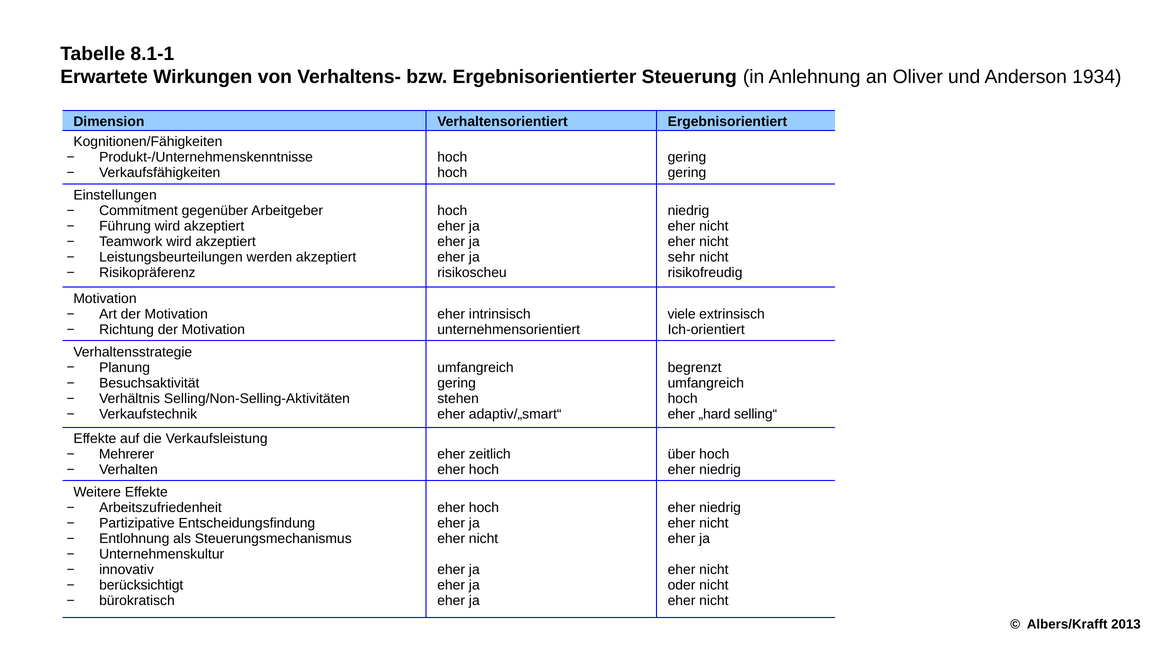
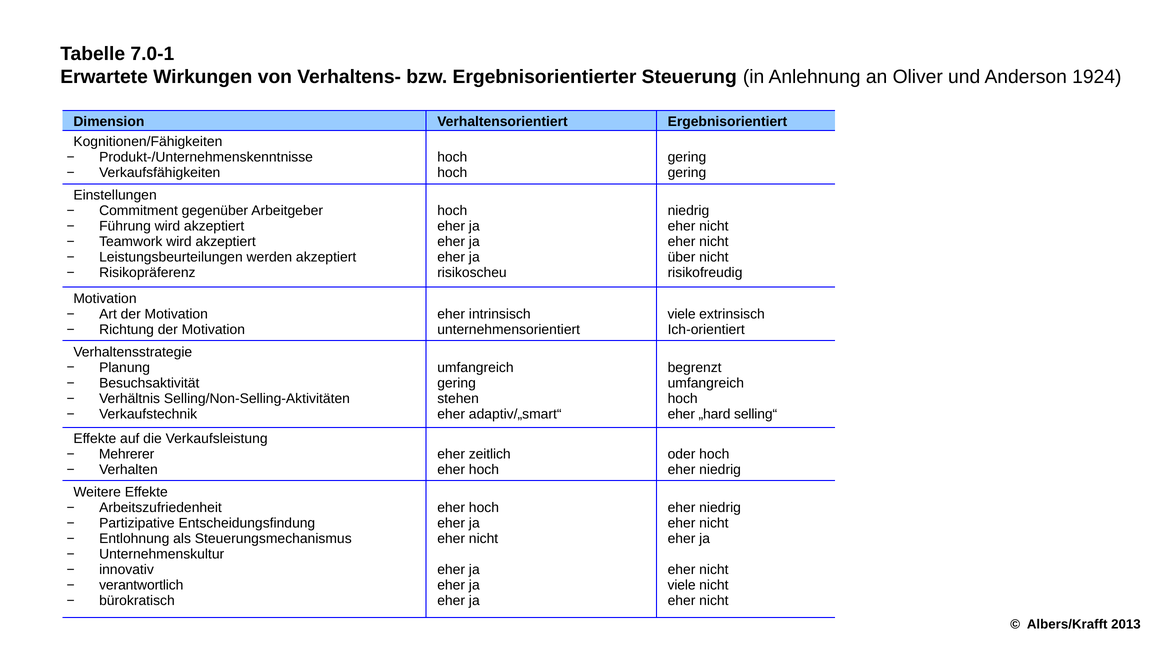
8.1-1: 8.1-1 -> 7.0-1 (152, 54)
1934: 1934 -> 1924 (1097, 77)
sehr: sehr -> über (682, 257)
über: über -> oder (682, 454)
berücksichtigt: berücksichtigt -> verantwortlich (141, 585)
oder: oder -> viele (682, 585)
